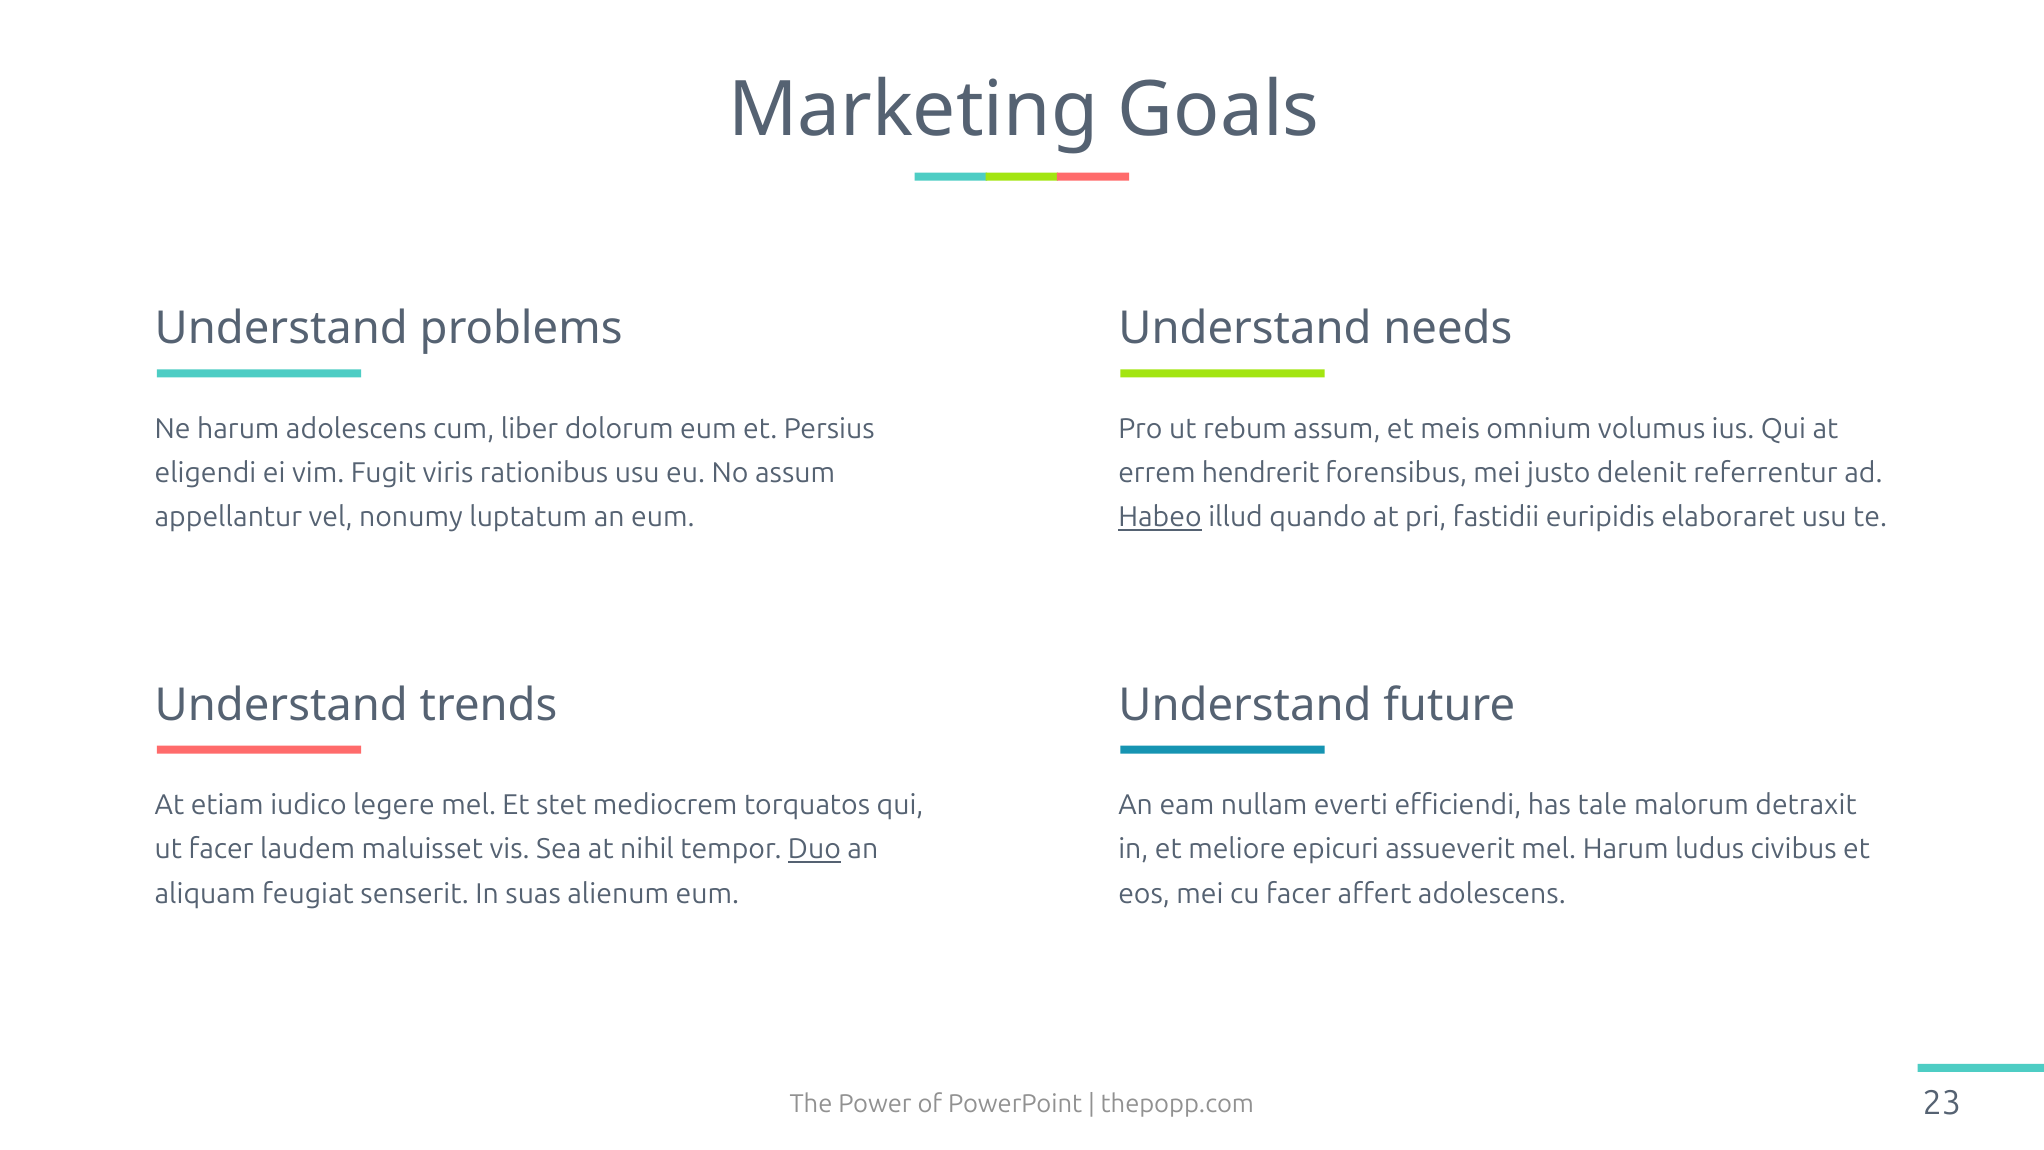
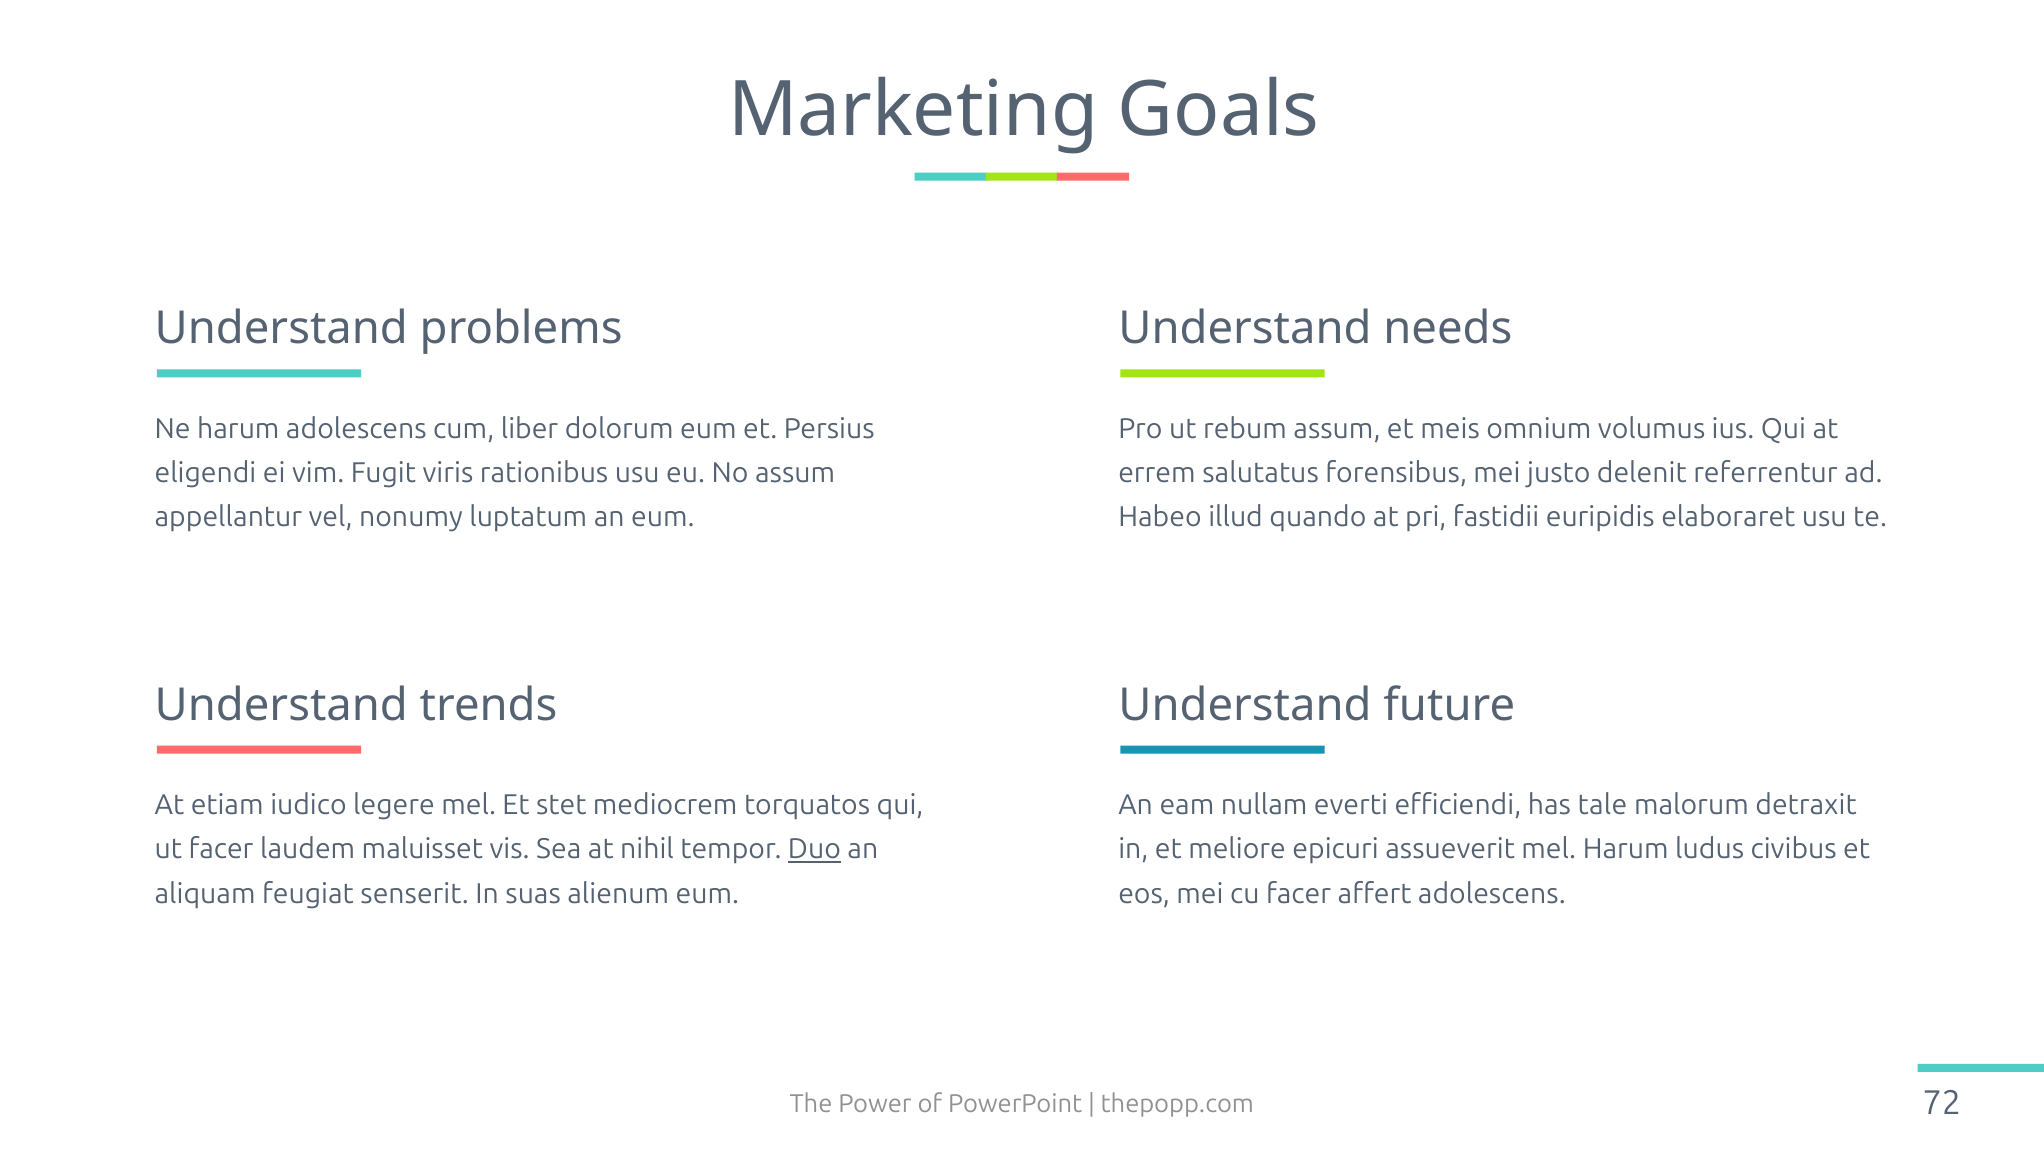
hendrerit: hendrerit -> salutatus (1261, 473)
Habeo underline: present -> none (1160, 517)
23: 23 -> 72 (1942, 1103)
